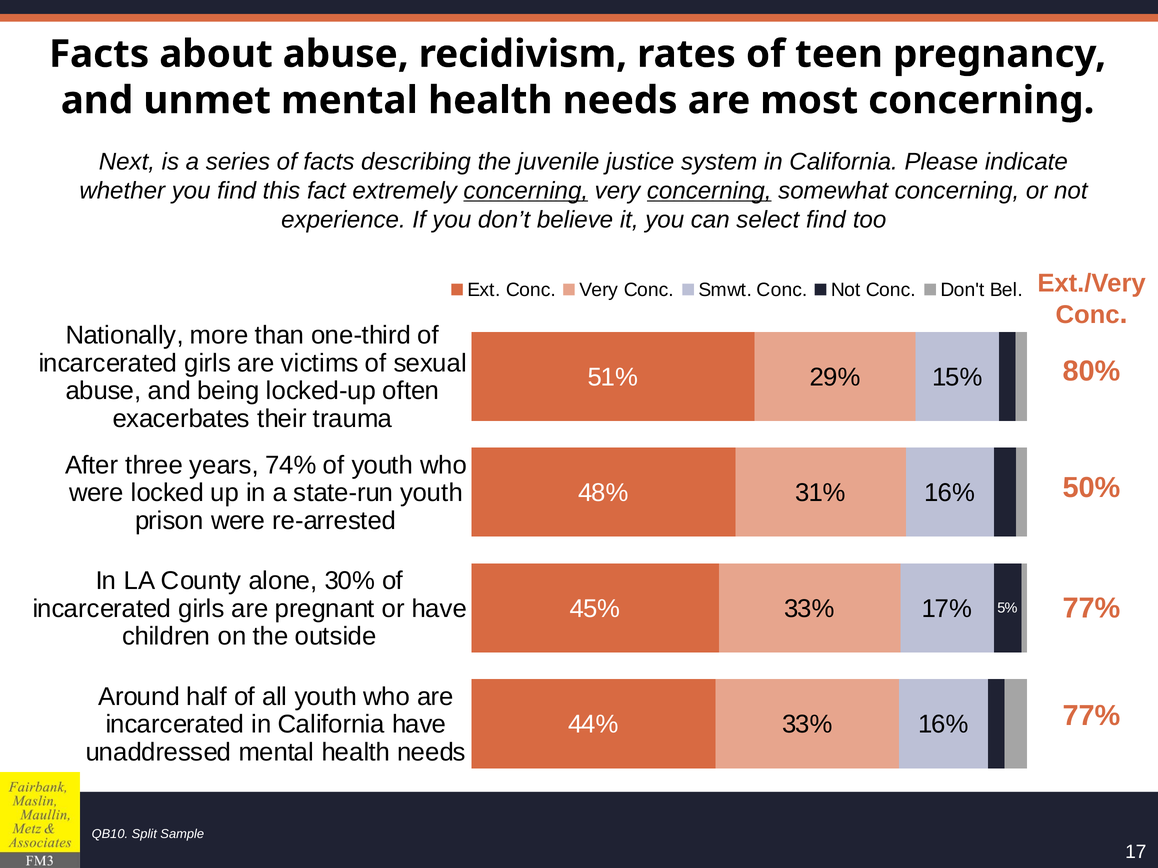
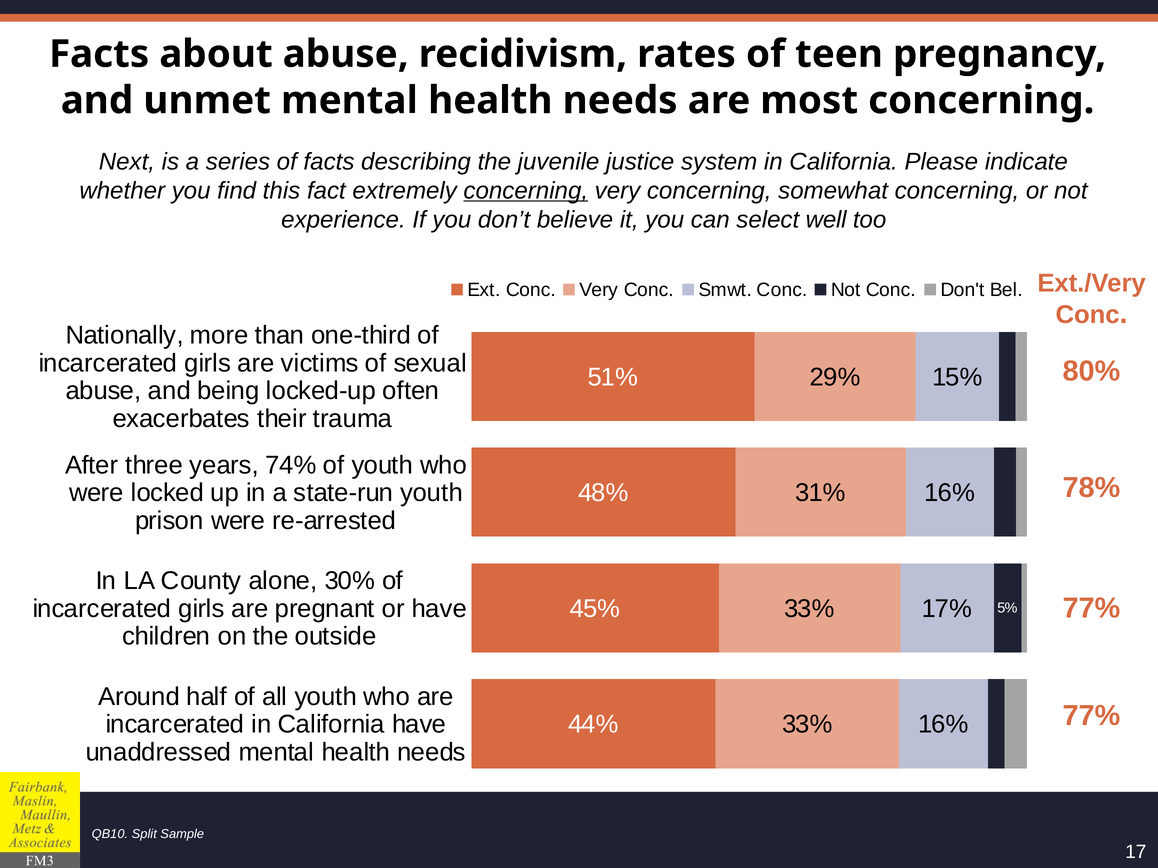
concerning underline: present -> none (709, 191)
select find: find -> well (826, 220)
50%: 50% -> 78% (1092, 488)
